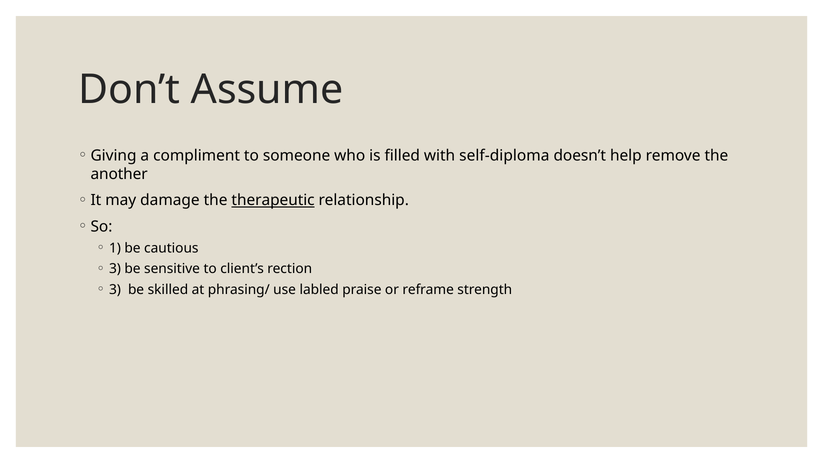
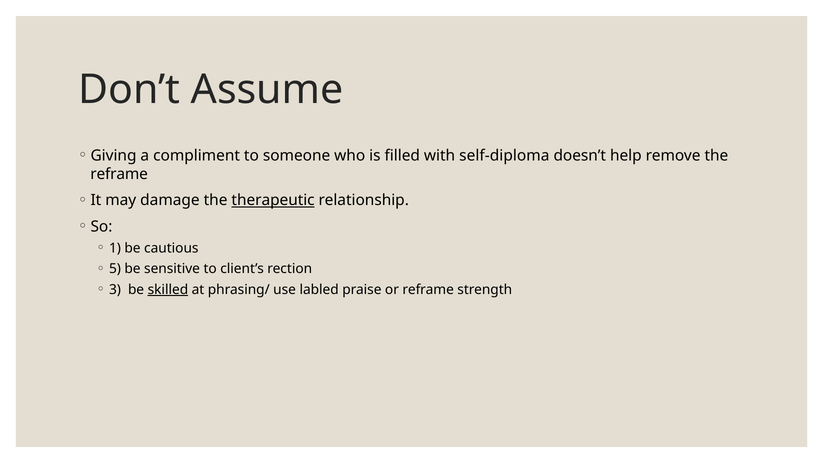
another: another -> reframe (119, 174)
3: 3 -> 5 (115, 269)
skilled underline: none -> present (168, 289)
